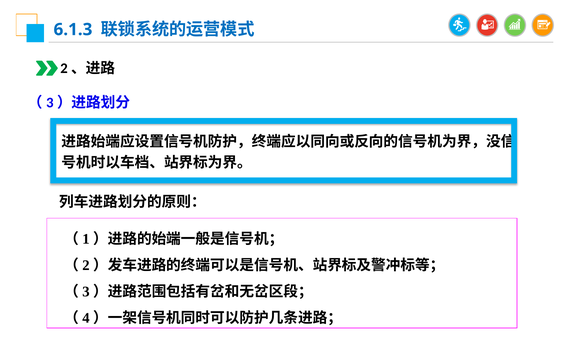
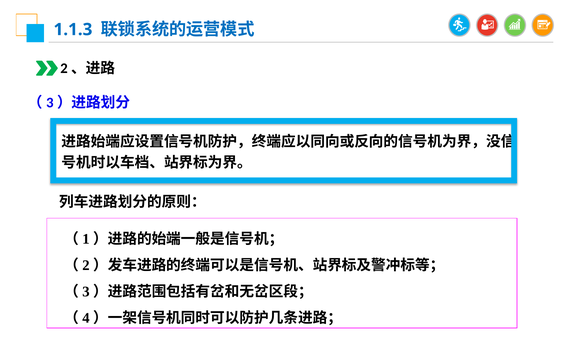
6.1.3: 6.1.3 -> 1.1.3 (73, 30)
